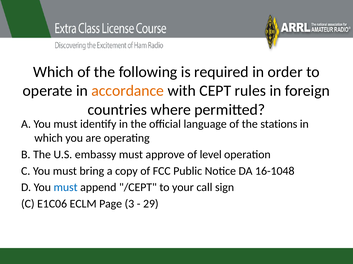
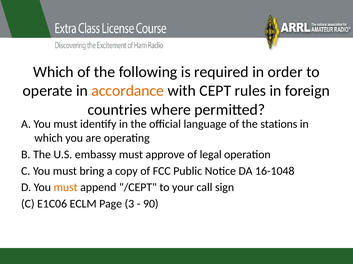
level: level -> legal (211, 155)
must colour: blue -> orange (66, 188)
29: 29 -> 90 (151, 204)
